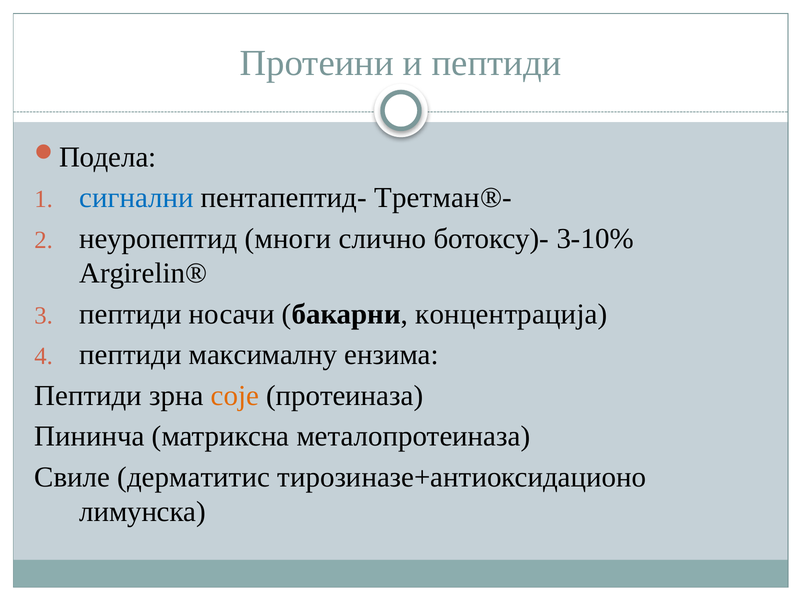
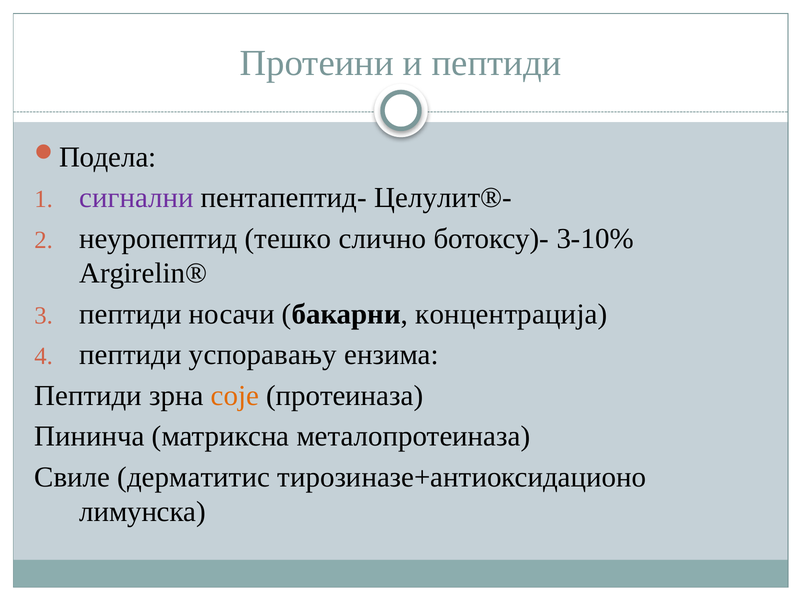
сигнални colour: blue -> purple (137, 198)
Третман®-: Третман®- -> Целулит®- (443, 198)
многи: многи -> тешко (288, 239)
максималну: максималну -> успоравању (263, 355)
